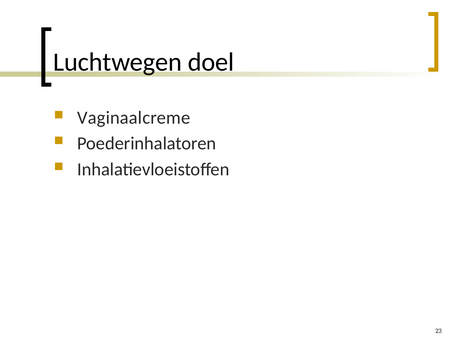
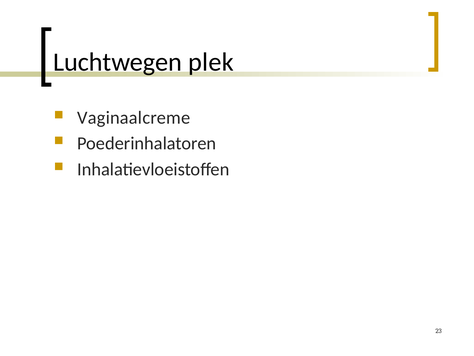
doel: doel -> plek (211, 62)
